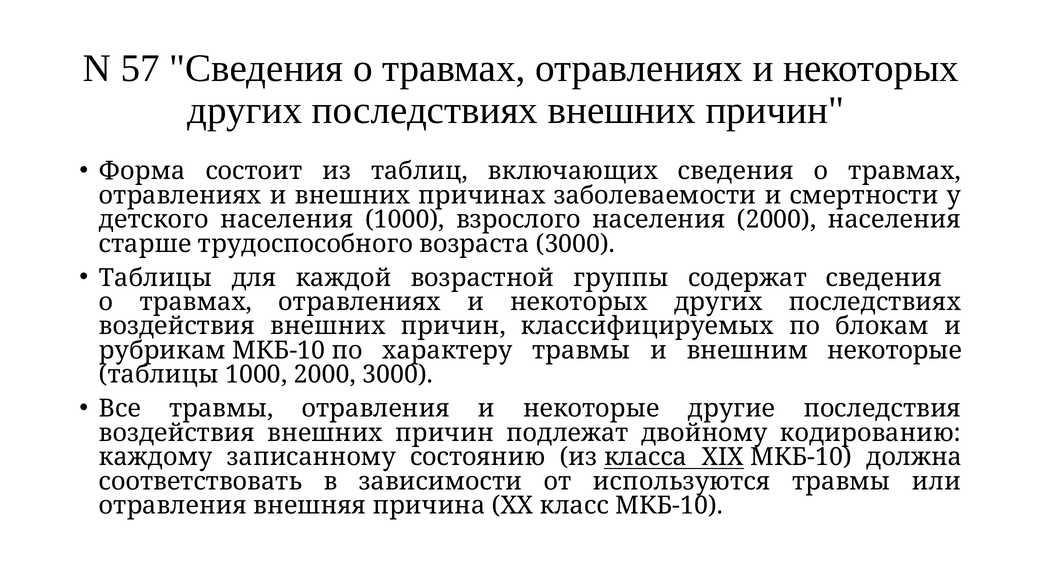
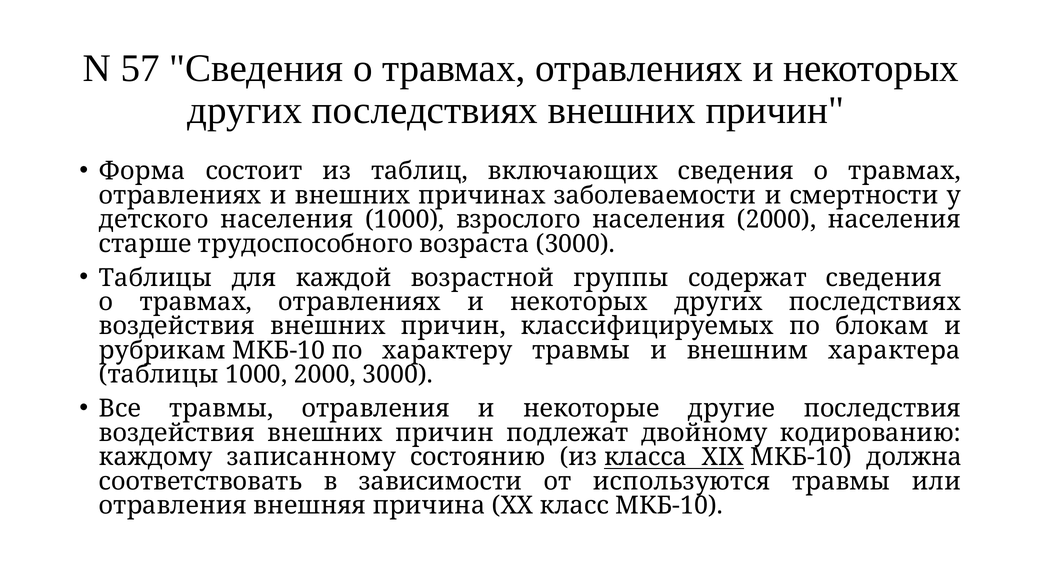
внешним некоторые: некоторые -> характера (894, 351)
